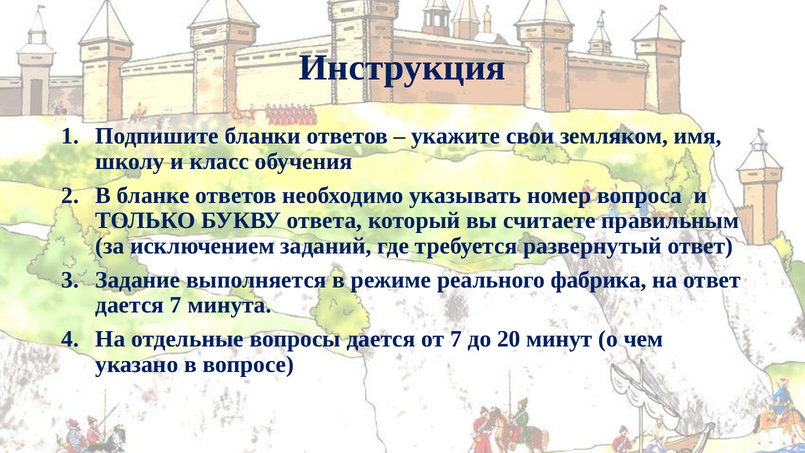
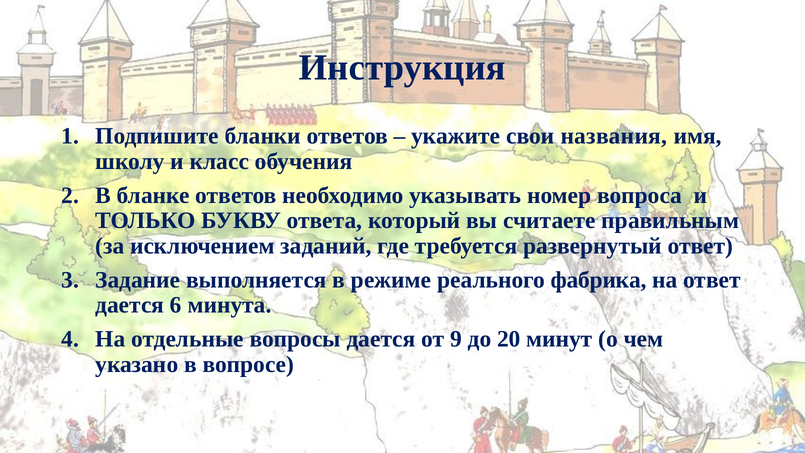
земляком: земляком -> названия (614, 136)
дается 7: 7 -> 6 (176, 305)
от 7: 7 -> 9 (456, 339)
